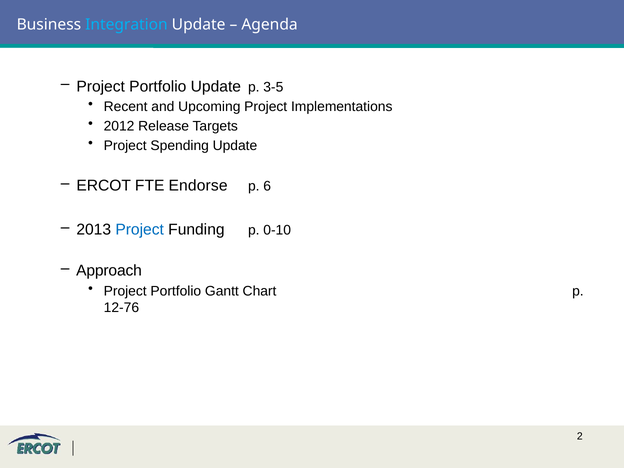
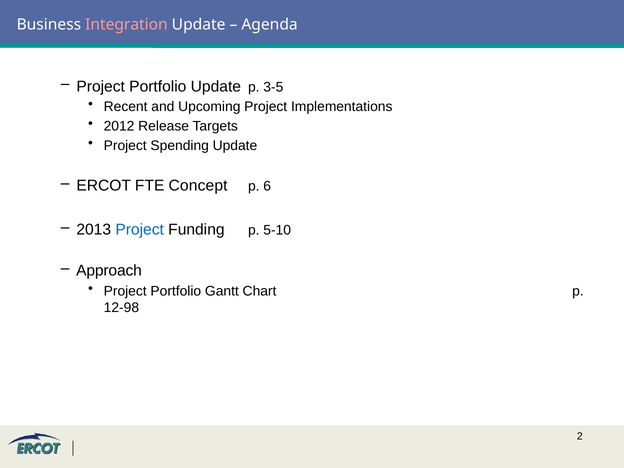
Integration colour: light blue -> pink (126, 24)
Endorse: Endorse -> Concept (198, 186)
0-10: 0-10 -> 5-10 (277, 230)
12-76: 12-76 -> 12-98 (121, 308)
